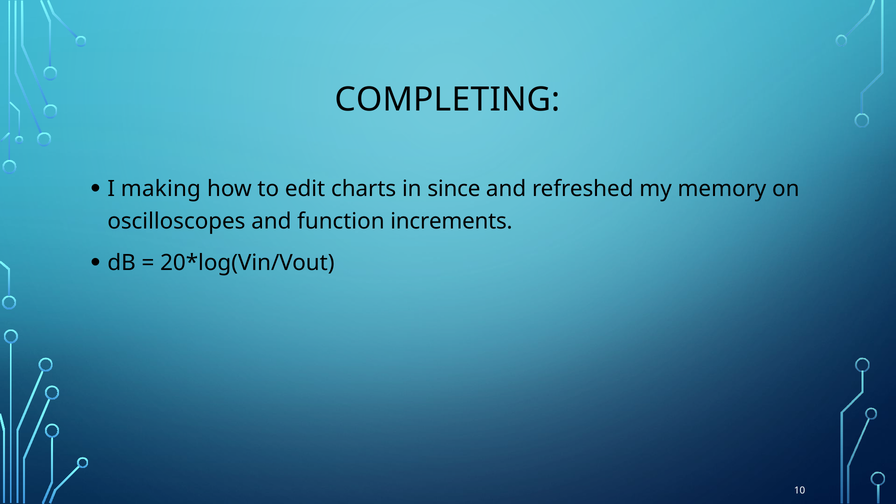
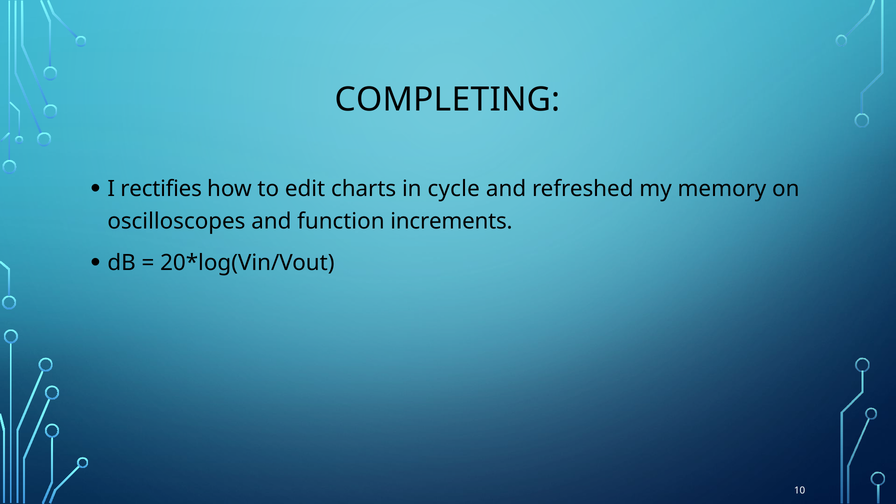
making: making -> rectifies (161, 189)
since: since -> cycle (454, 189)
